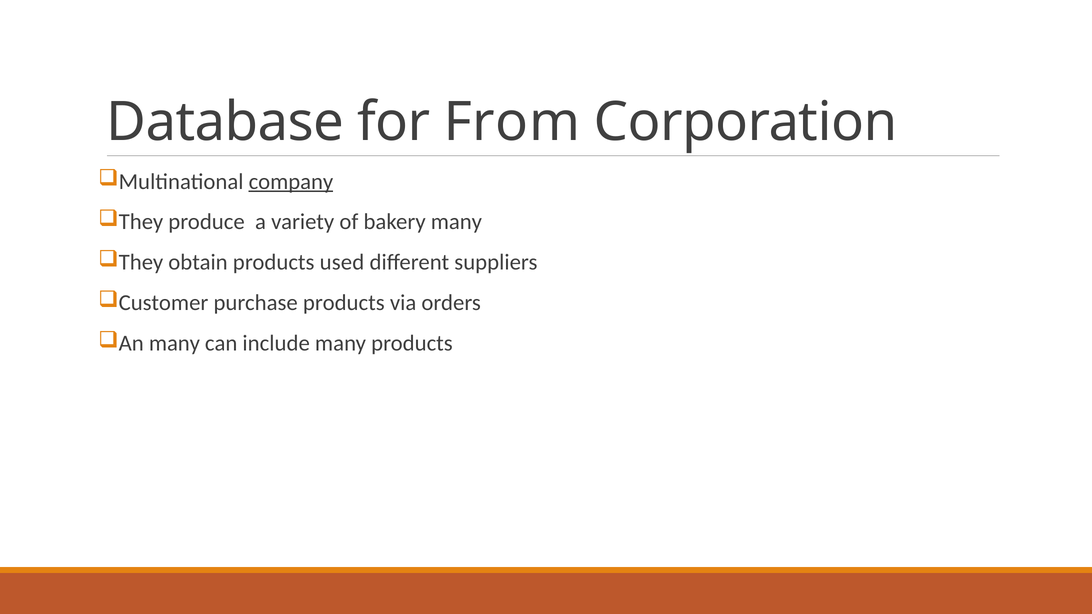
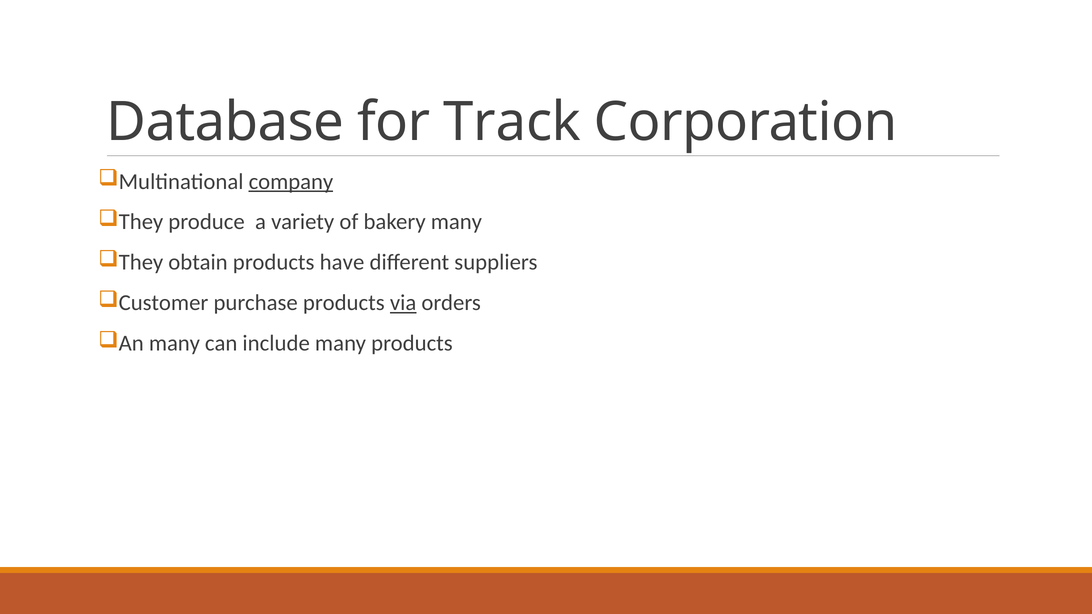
From: From -> Track (512, 122)
used: used -> have (342, 263)
via underline: none -> present (403, 303)
